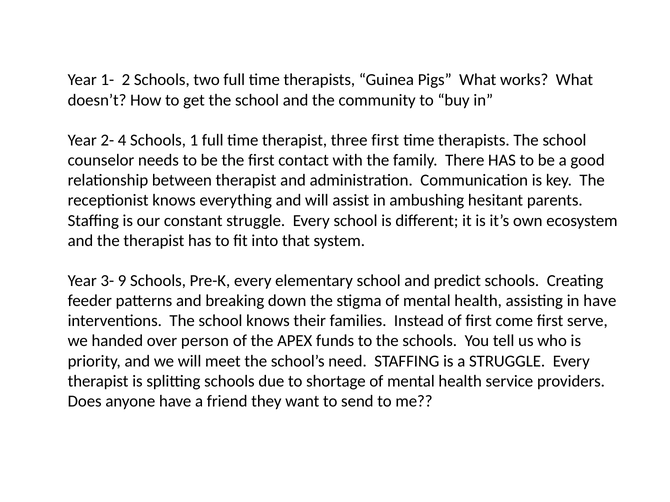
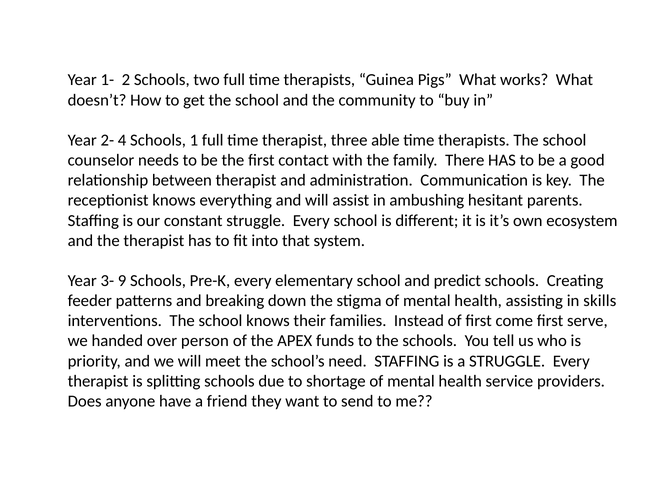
three first: first -> able (385, 140)
in have: have -> skills (600, 301)
